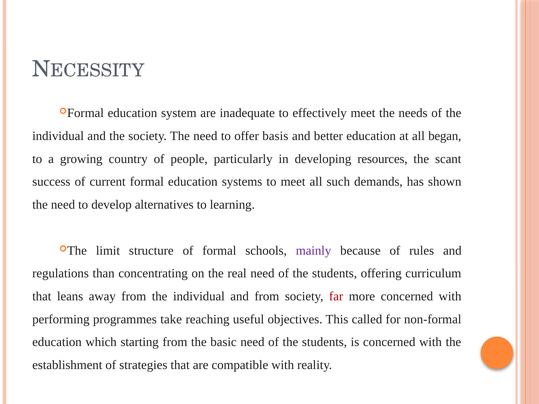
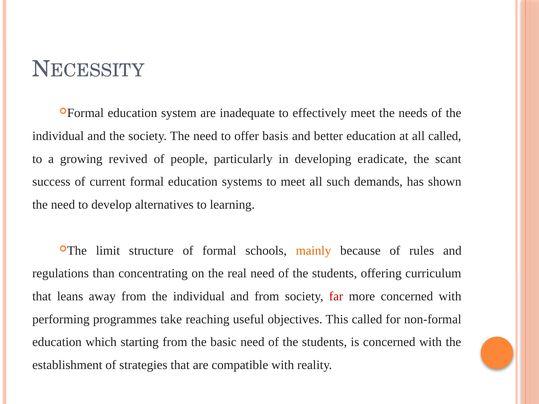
all began: began -> called (445, 136)
country: country -> revived (128, 159)
resources: resources -> eradicate (382, 159)
mainly colour: purple -> orange (314, 251)
